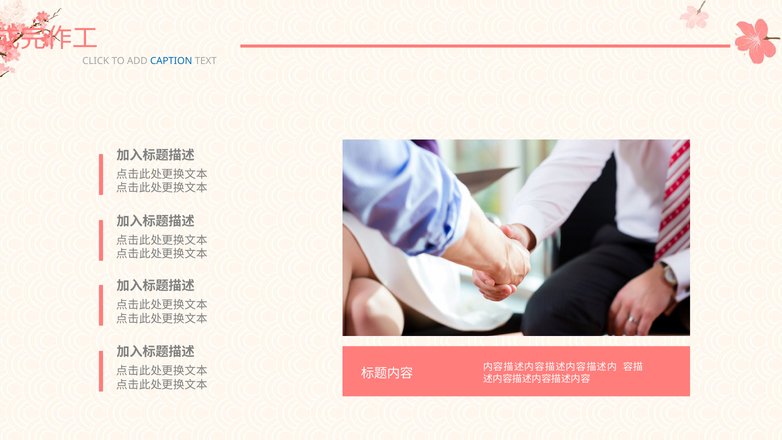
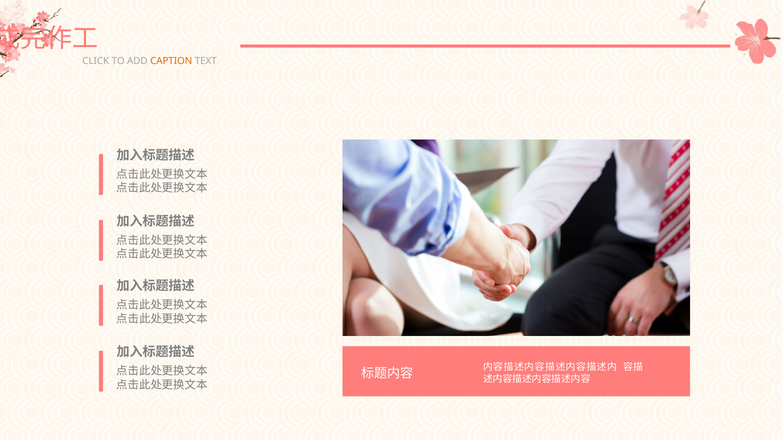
CAPTION colour: blue -> orange (171, 61)
